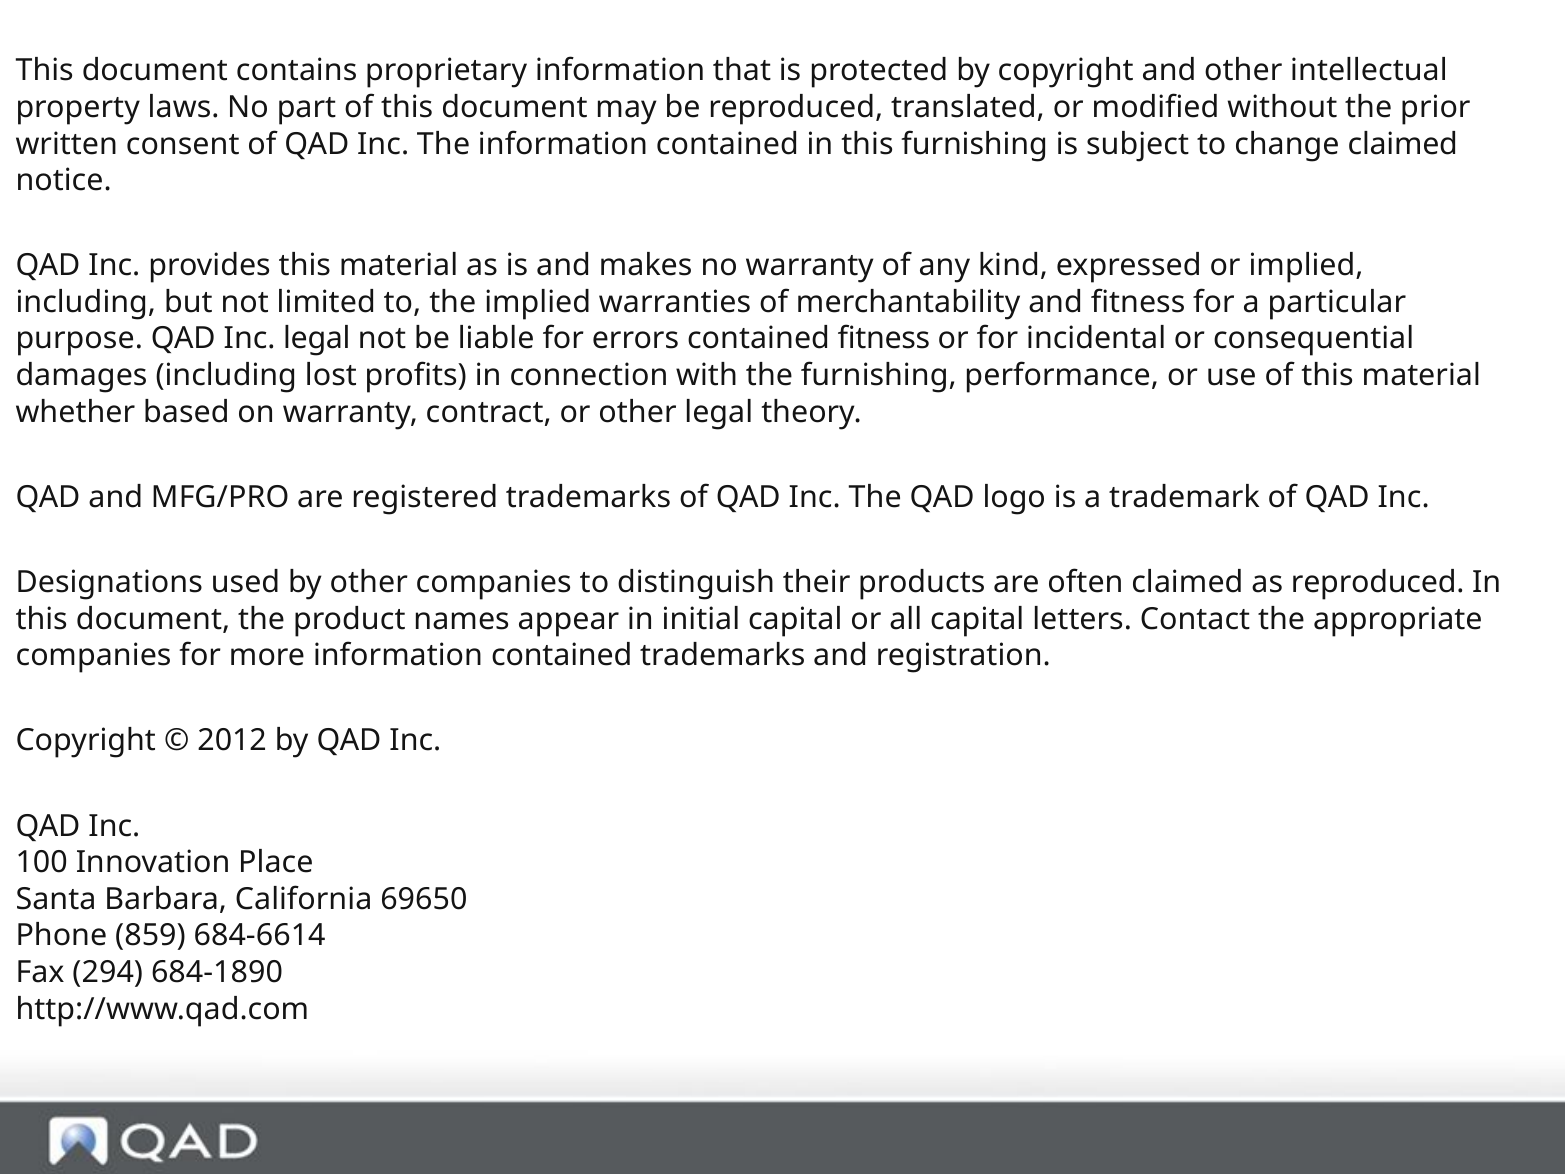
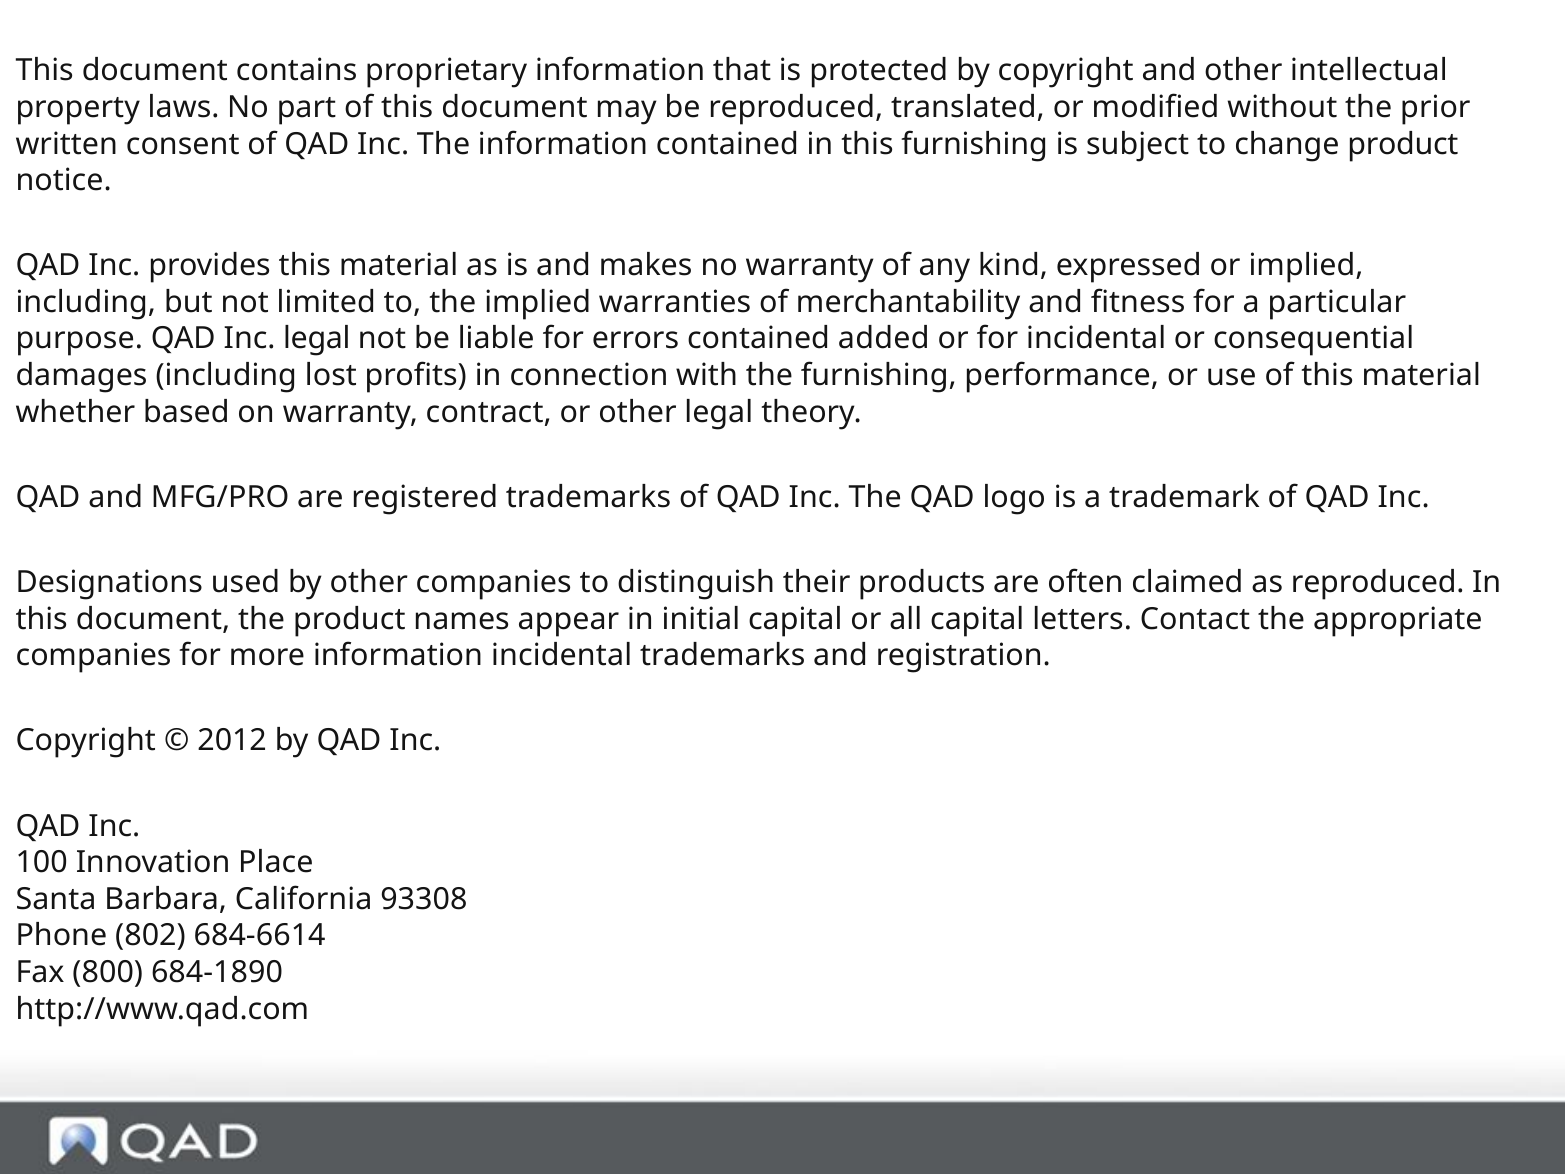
change claimed: claimed -> product (1403, 144)
contained fitness: fitness -> added (884, 339)
more information contained: contained -> incidental (562, 656)
69650: 69650 -> 93308 (424, 899)
859: 859 -> 802 (151, 936)
294: 294 -> 800 (108, 972)
